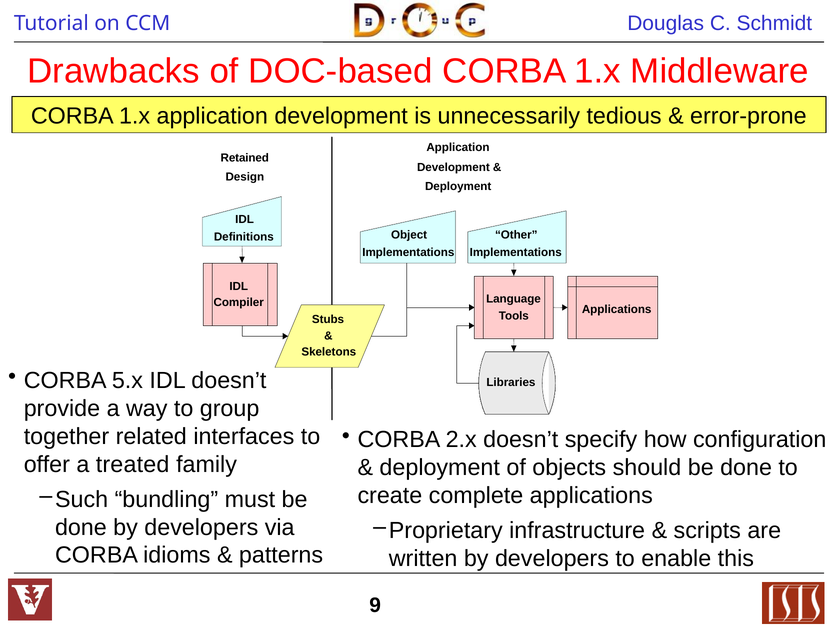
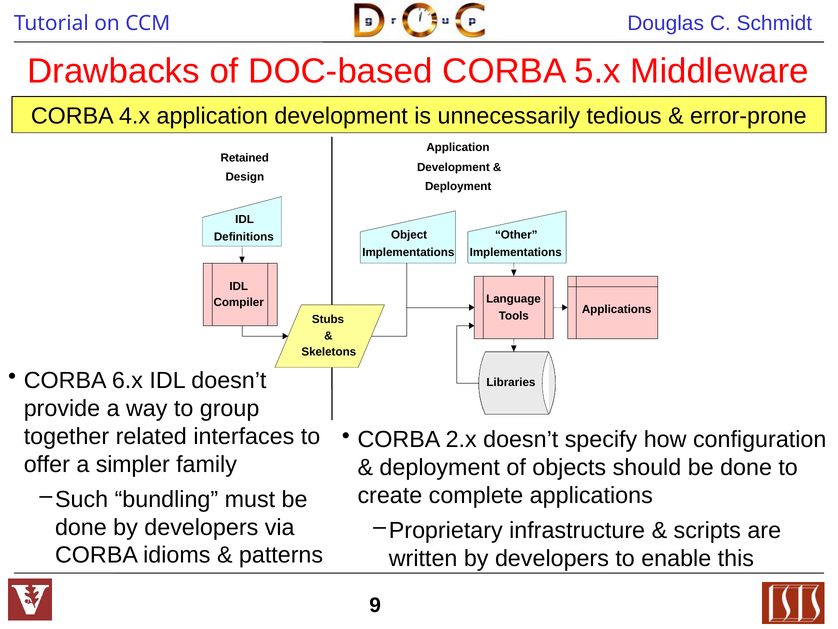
DOC-based CORBA 1.x: 1.x -> 5.x (597, 71)
1.x: 1.x -> 4.x (135, 116)
5.x: 5.x -> 6.x (127, 380)
treated: treated -> simpler (133, 464)
